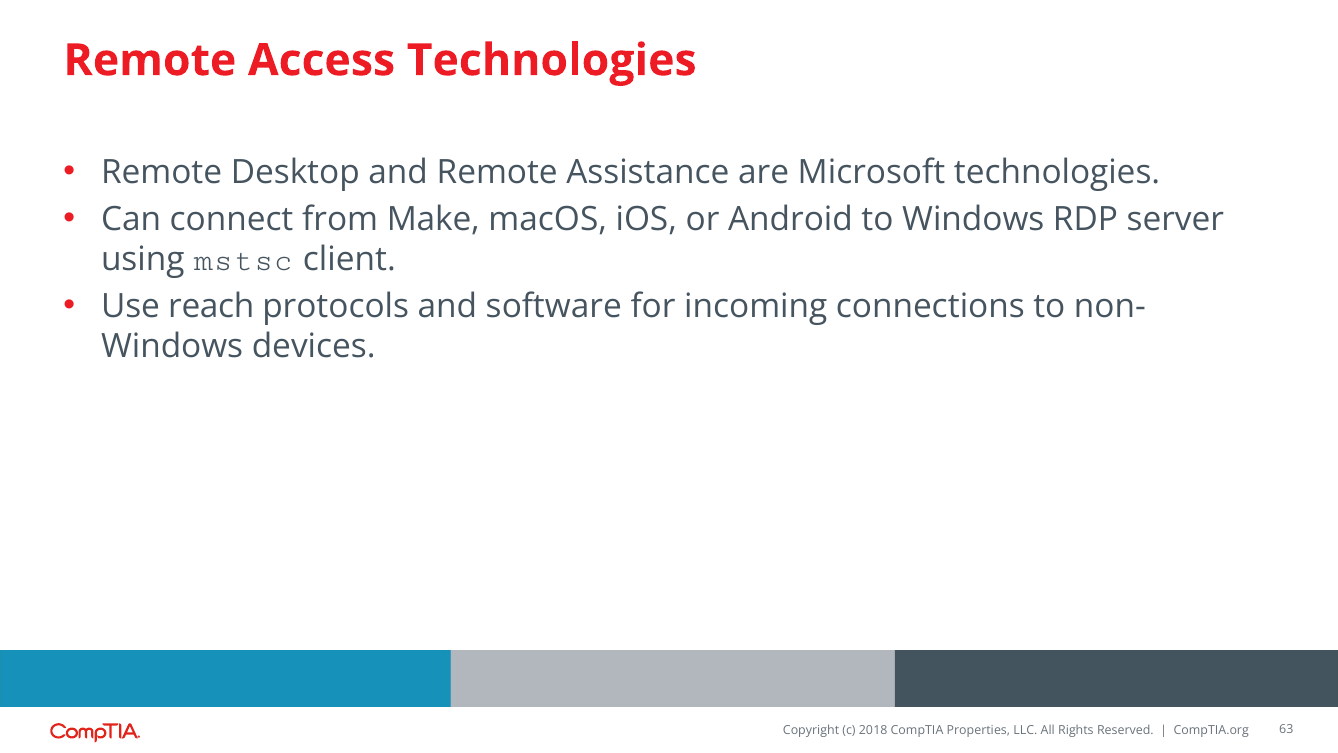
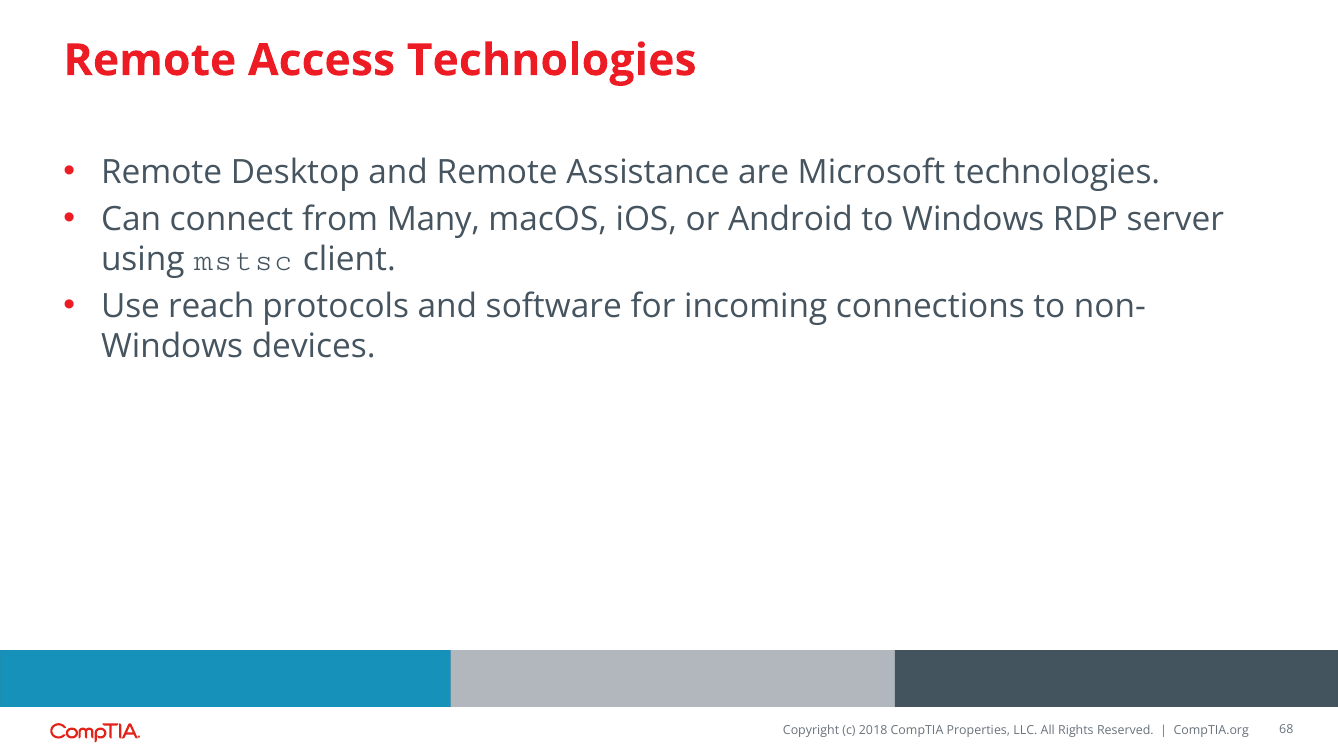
Make: Make -> Many (433, 219)
63: 63 -> 68 (1286, 729)
